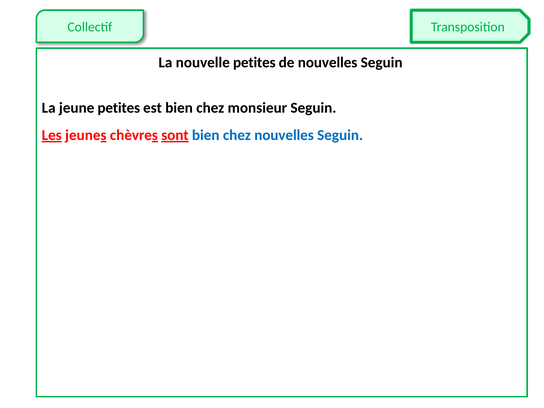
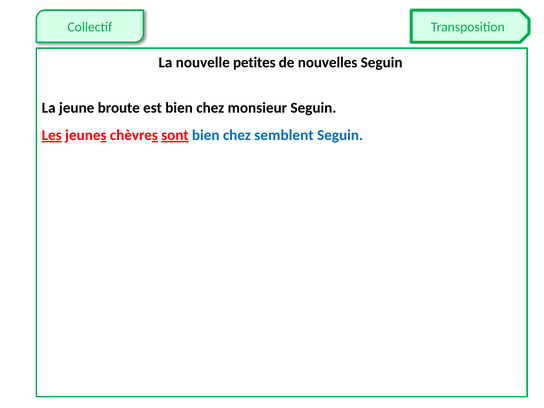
jeune petites: petites -> broute (119, 108)
chez nouvelles: nouvelles -> semblent (284, 135)
